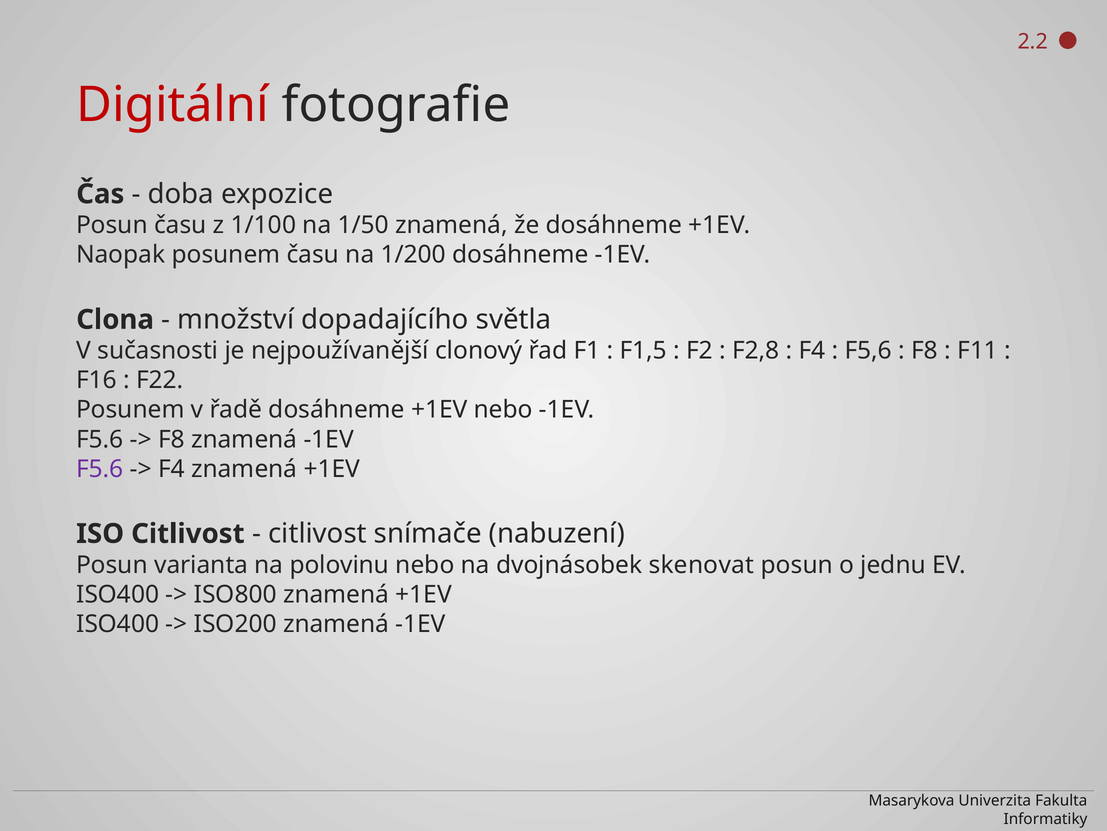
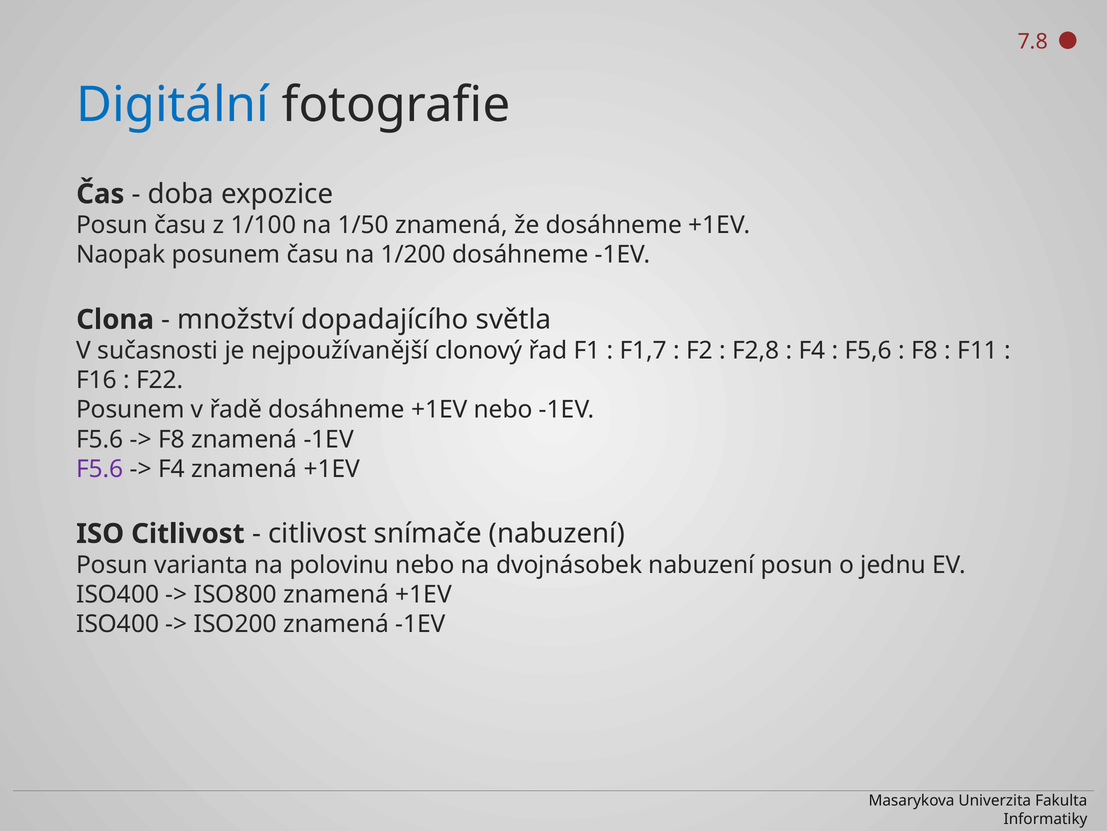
2.2: 2.2 -> 7.8 (1033, 41)
Digitální colour: red -> blue (173, 105)
F1,5: F1,5 -> F1,7 (643, 350)
dvojnásobek skenovat: skenovat -> nabuzení (702, 564)
